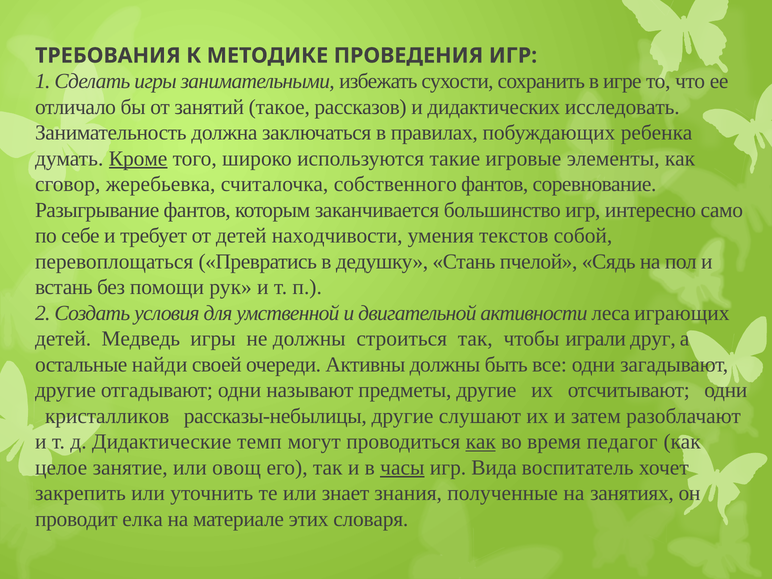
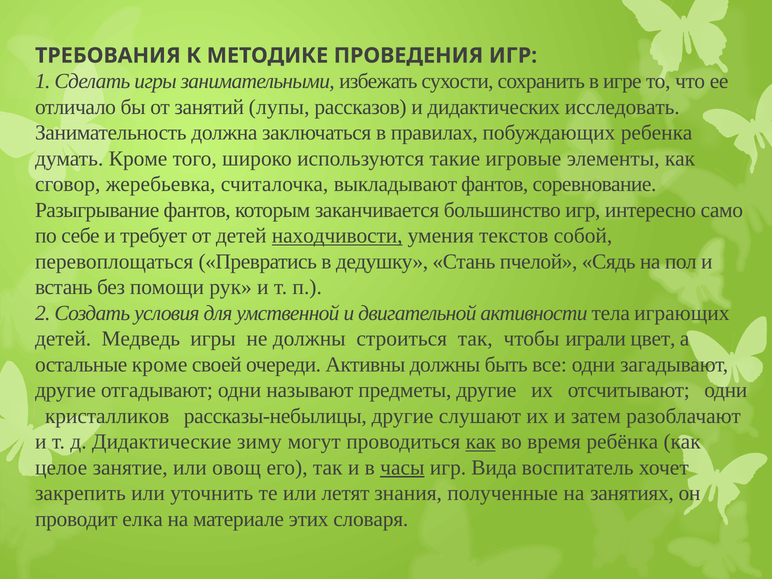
такое: такое -> лупы (279, 107)
Кроме underline: present -> none (138, 159)
собственного: собственного -> выкладывают (395, 184)
находчивости underline: none -> present (337, 236)
леса: леса -> тела (611, 313)
друг: друг -> цвет (653, 339)
остальные найди: найди -> кроме (160, 364)
темп: темп -> зиму (259, 442)
педагог: педагог -> ребёнка (622, 442)
знает: знает -> летят (346, 493)
